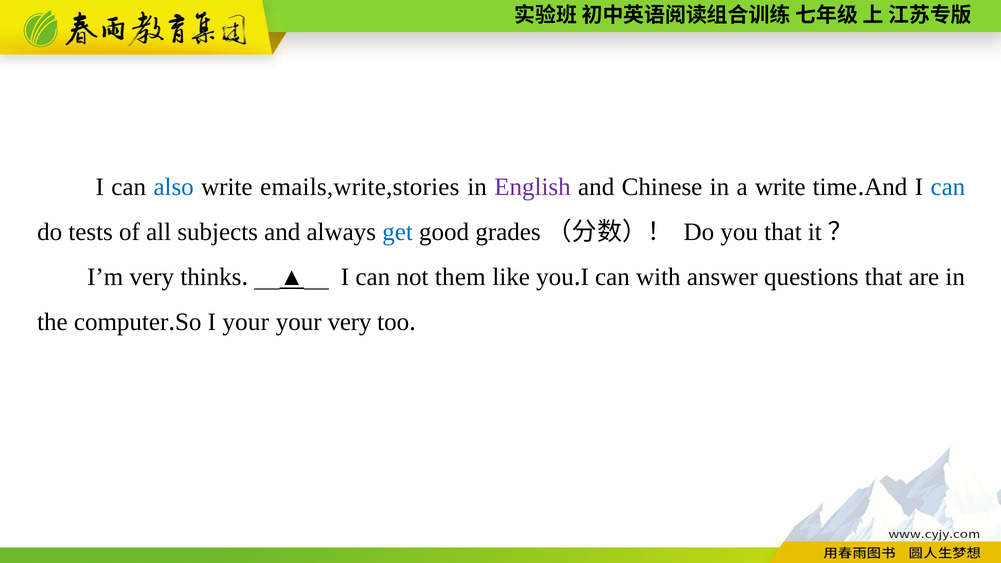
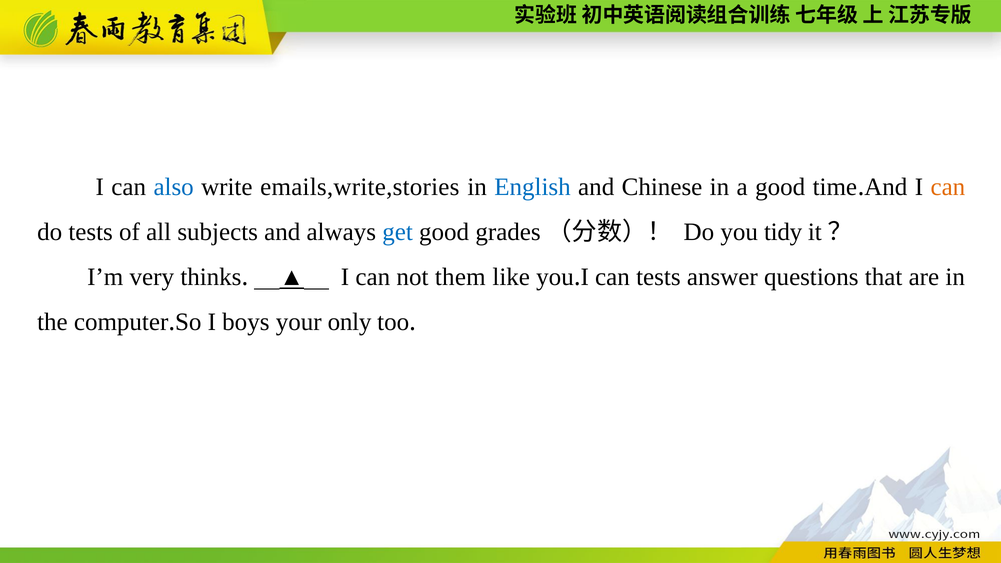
English colour: purple -> blue (532, 187)
a write: write -> good (780, 187)
can colour: blue -> orange (948, 187)
you that: that -> tidy (783, 232)
can with: with -> tests (658, 277)
I your: your -> boys (246, 322)
your very: very -> only (350, 322)
